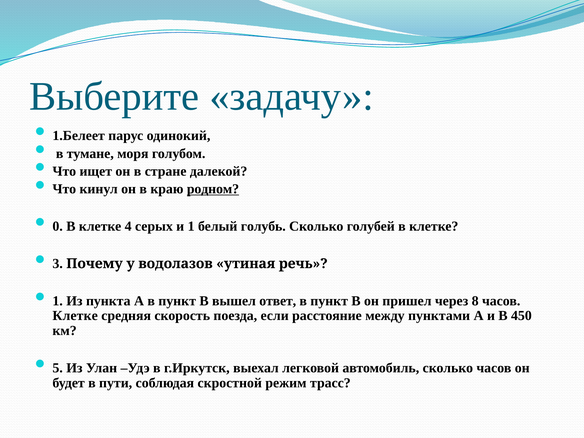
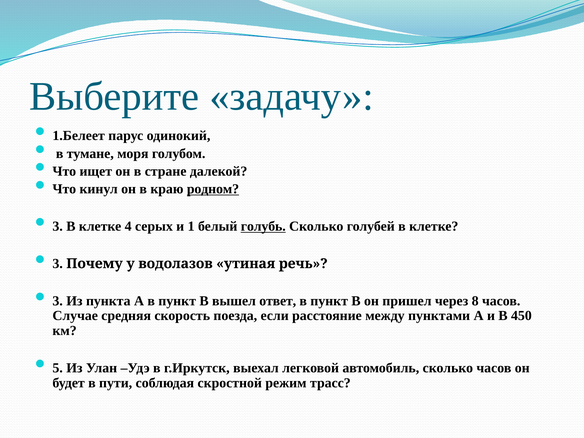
0: 0 -> 3 (58, 226)
голубь underline: none -> present (263, 226)
1: 1 -> 3 (58, 301)
Клетке: Клетке -> Случае (75, 316)
